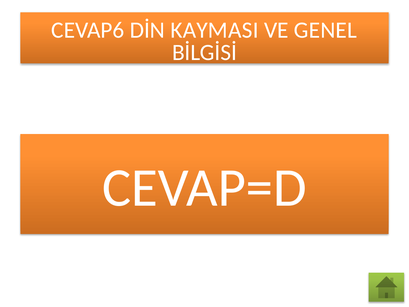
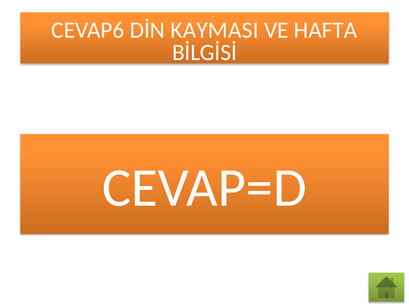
GENEL: GENEL -> HAFTA (326, 30)
